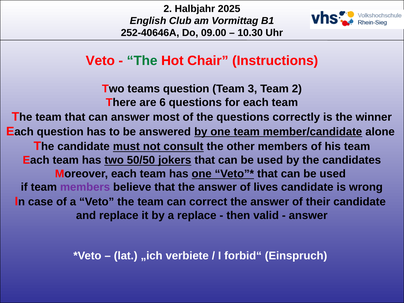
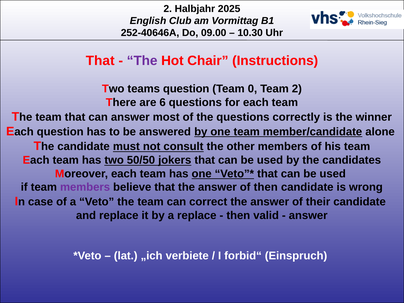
Veto: Veto -> That (100, 61)
The colour: green -> purple (142, 61)
3: 3 -> 0 (252, 89)
of lives: lives -> then (266, 187)
